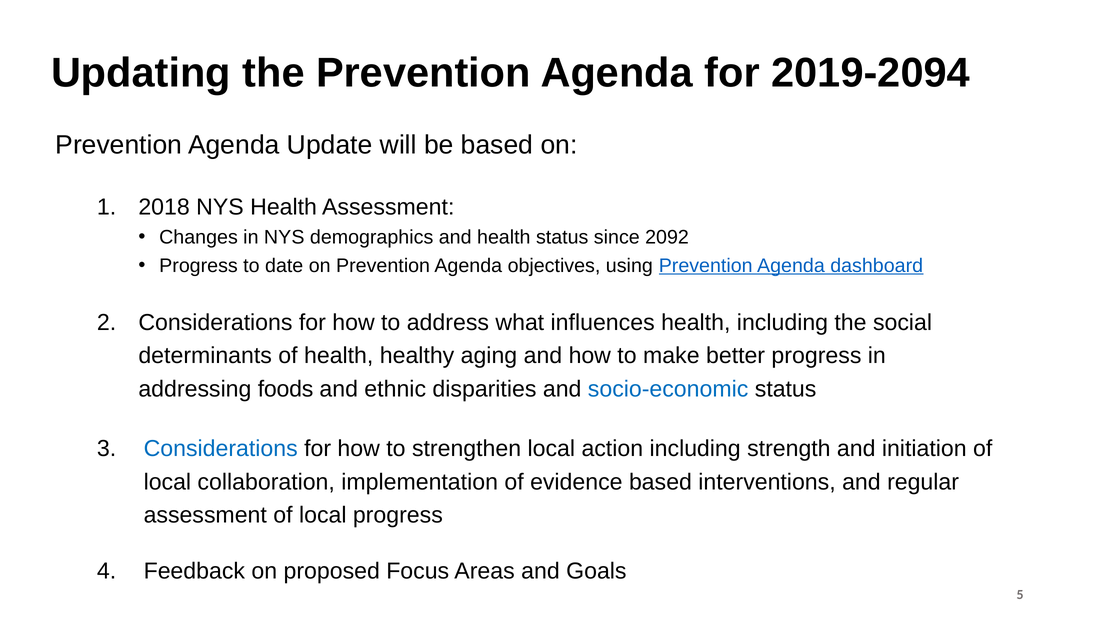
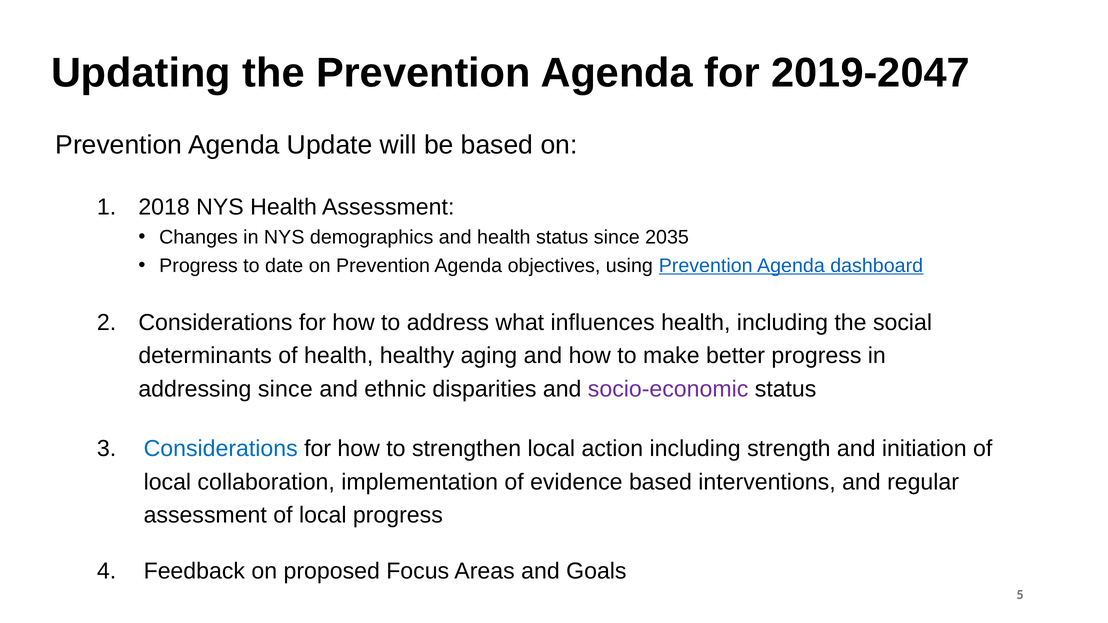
2019-2094: 2019-2094 -> 2019-2047 (871, 73)
2092: 2092 -> 2035 (667, 237)
addressing foods: foods -> since (285, 389)
socio-economic colour: blue -> purple (668, 389)
